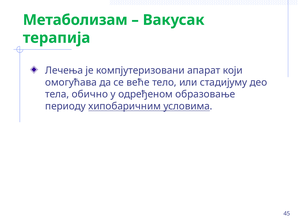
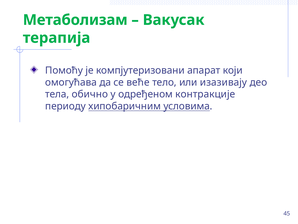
Лечења: Лечења -> Помоћу (64, 70)
стадијуму: стадијуму -> изазивају (224, 82)
образовање: образовање -> контракције (205, 94)
